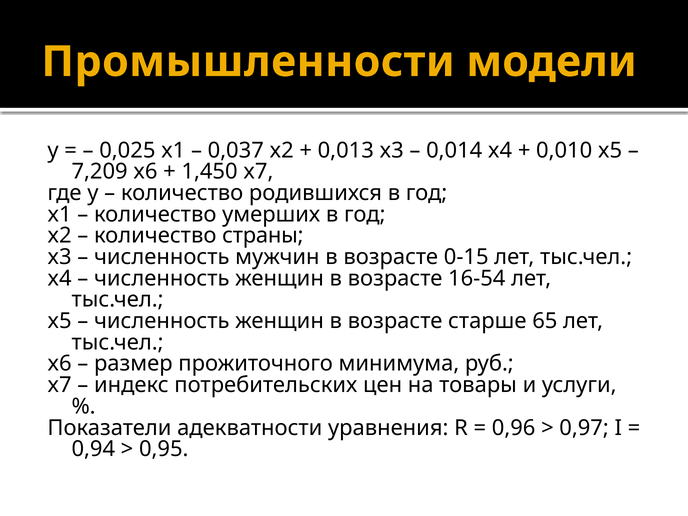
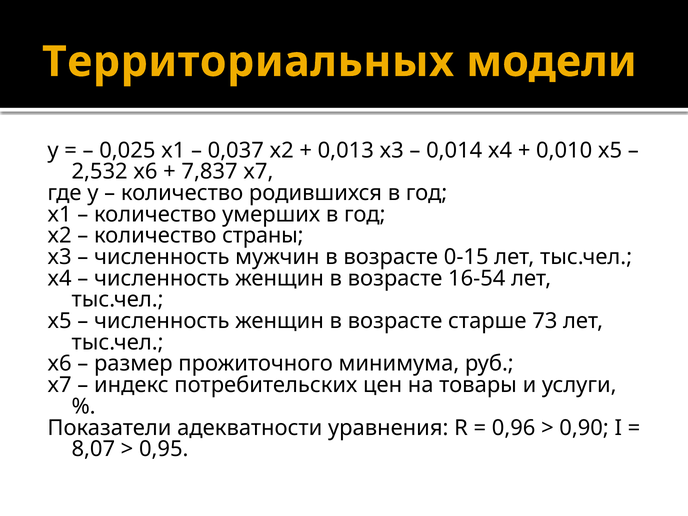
Промышленности: Промышленности -> Территориальных (248, 62)
7,209: 7,209 -> 2,532 (100, 172)
1,450: 1,450 -> 7,837 (210, 172)
65: 65 -> 73 (545, 321)
0,97: 0,97 -> 0,90 (584, 428)
0,94: 0,94 -> 8,07 (93, 449)
